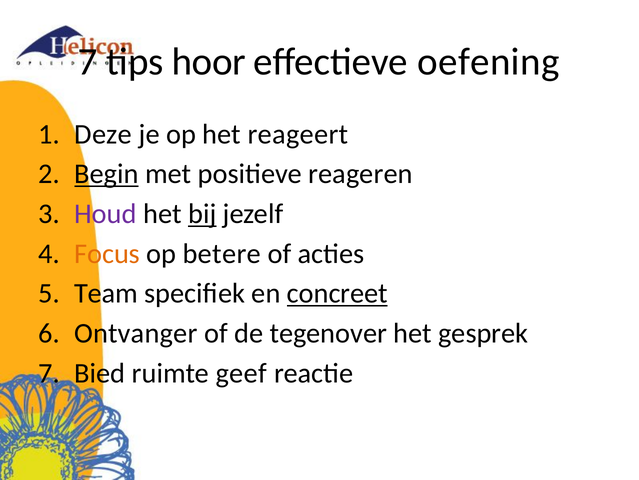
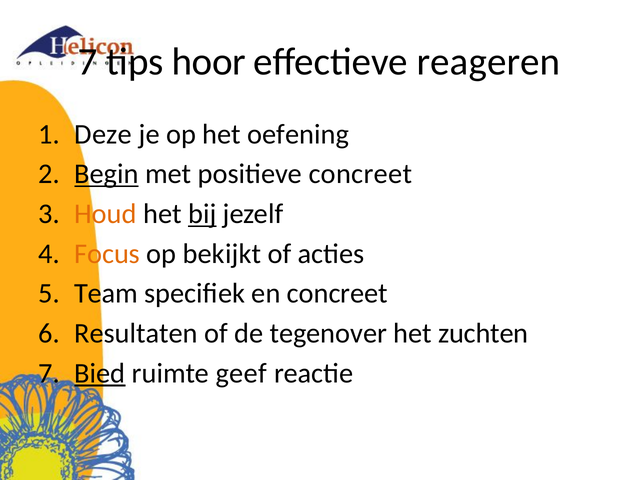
oefening: oefening -> reageren (489, 62)
reageert: reageert -> oefening (298, 134)
positieve reageren: reageren -> concreet (360, 174)
Houd colour: purple -> orange (106, 214)
betere: betere -> bekijkt (222, 253)
concreet underline: present -> none (337, 293)
Ontvanger: Ontvanger -> Resultaten (136, 333)
gesprek: gesprek -> zuchten (483, 333)
Bied underline: none -> present (100, 373)
